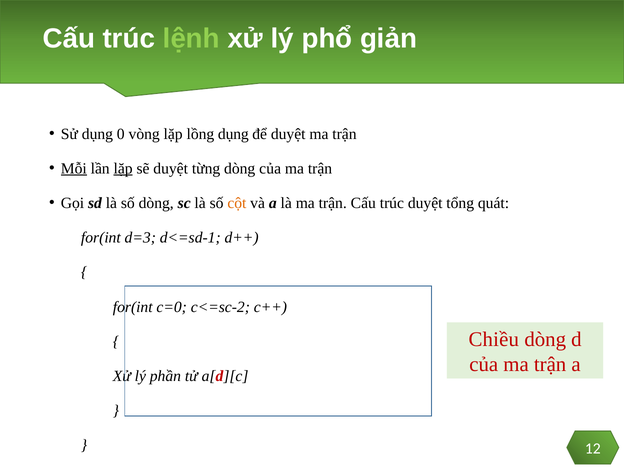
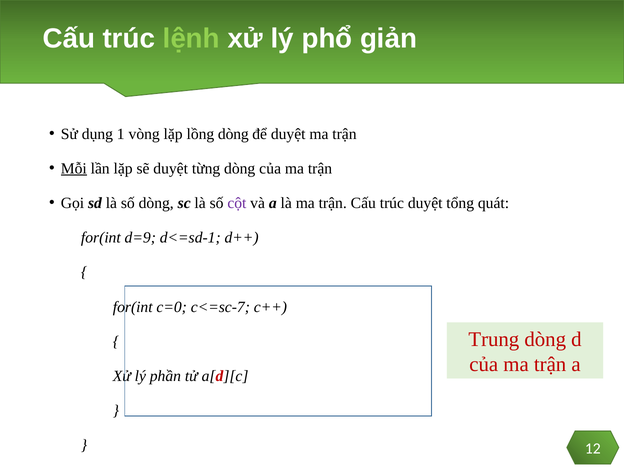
0: 0 -> 1 (121, 134)
lồng dụng: dụng -> dòng (233, 134)
lặp underline: present -> none (123, 168)
cột colour: orange -> purple (237, 203)
d=3: d=3 -> d=9 (140, 238)
c<=sc-2: c<=sc-2 -> c<=sc-7 (220, 307)
Chiều: Chiều -> Trung (494, 339)
